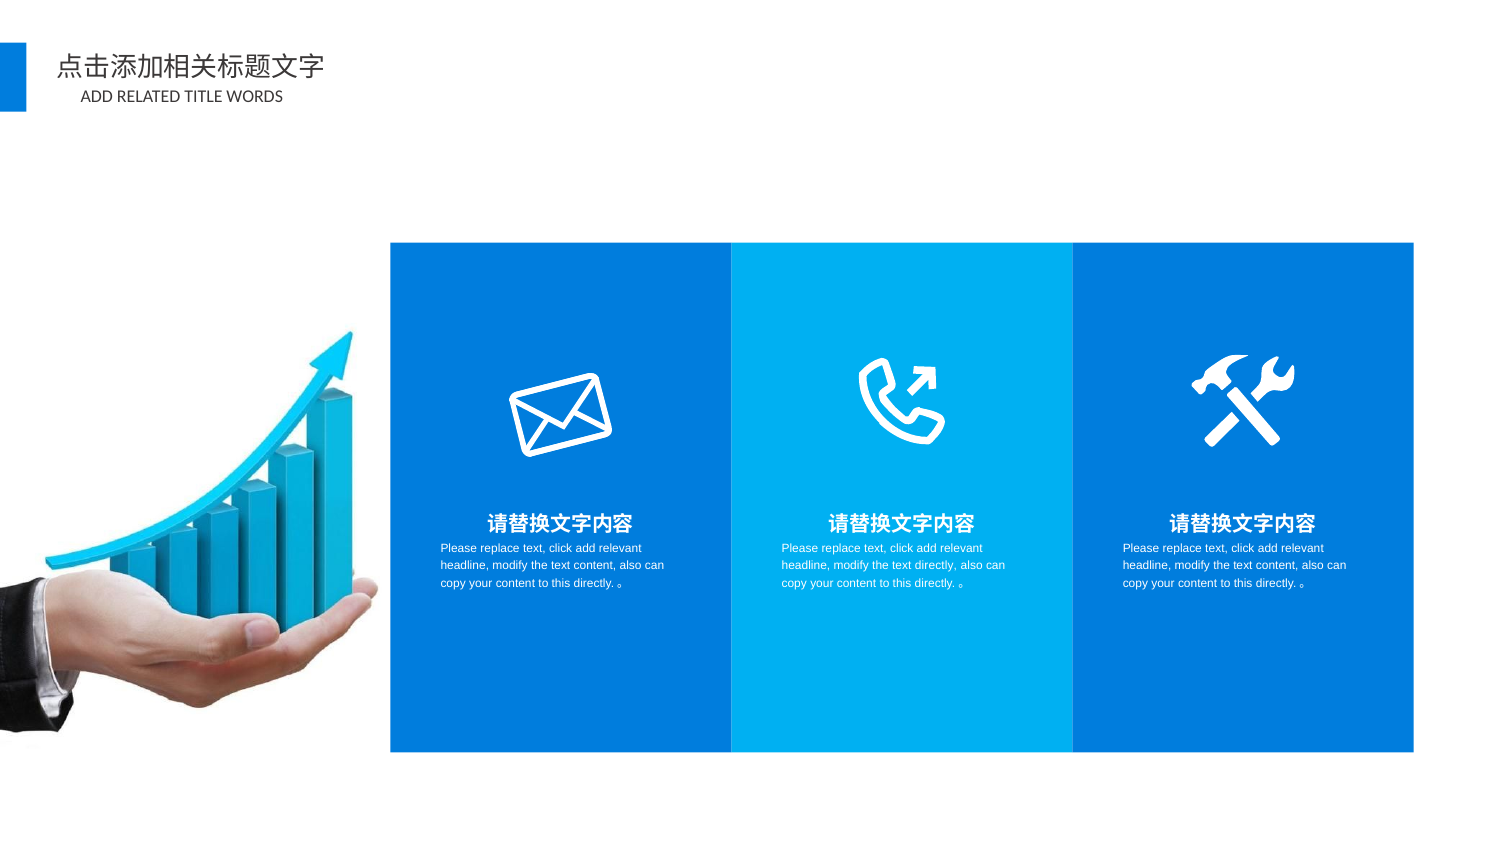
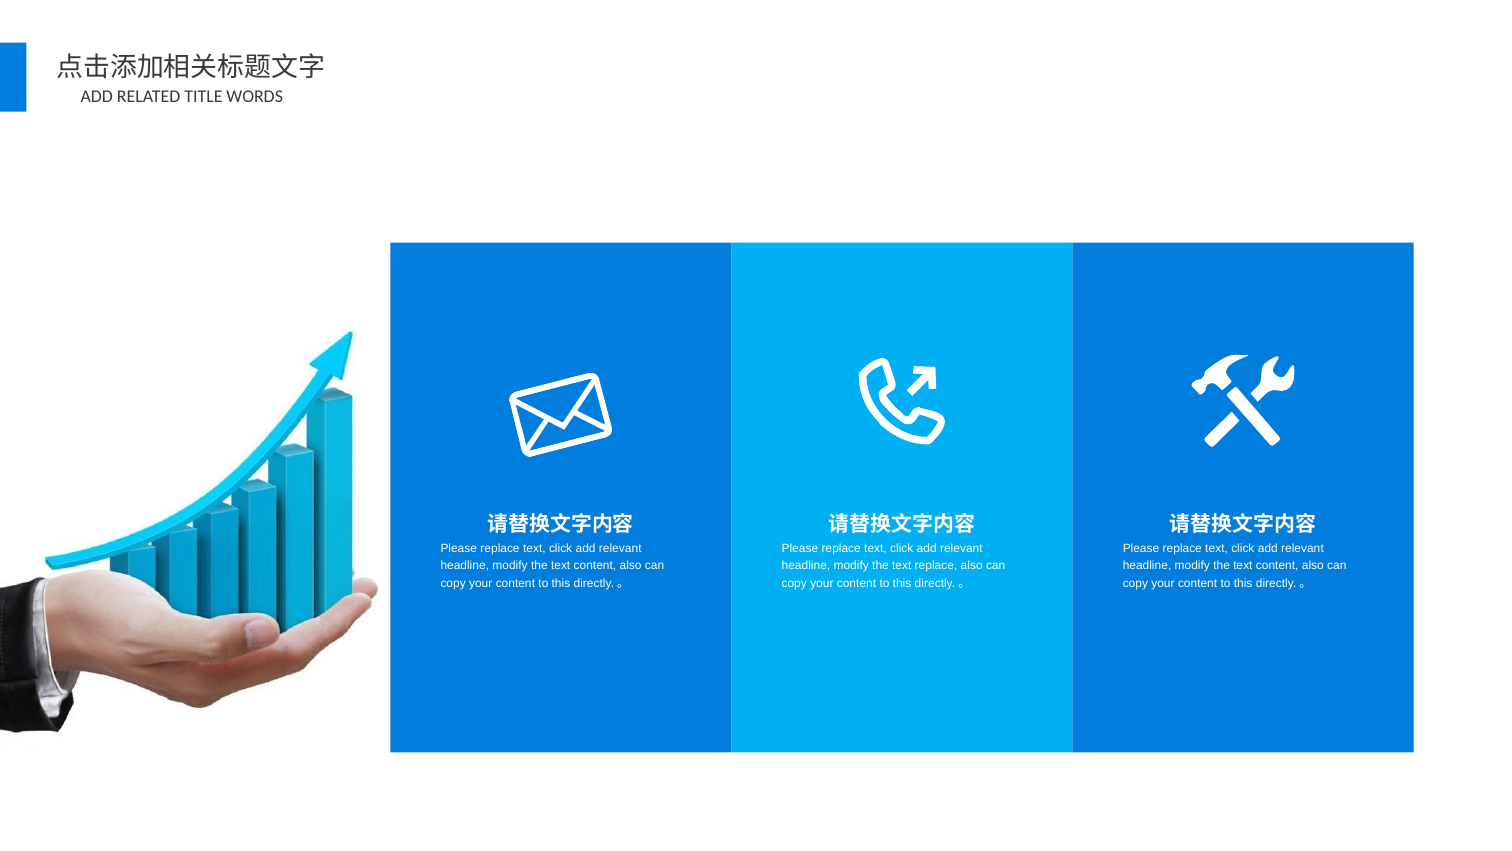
text directly: directly -> replace (936, 566)
